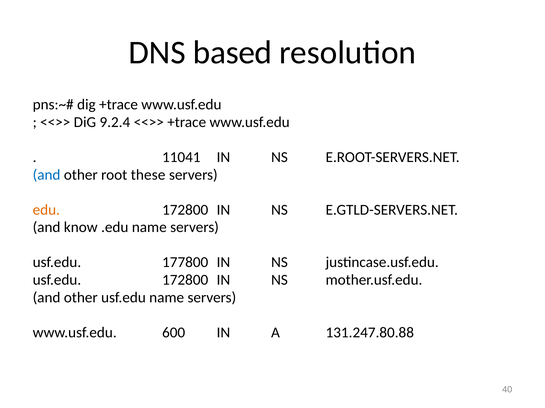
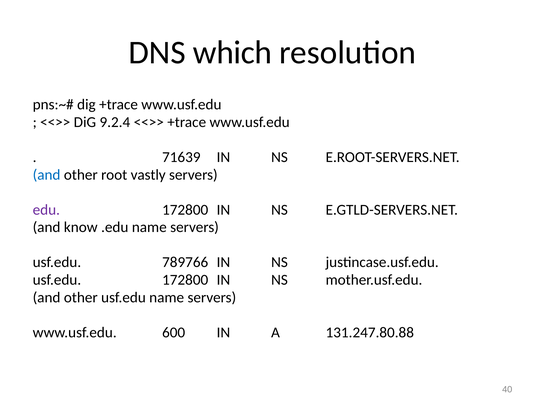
based: based -> which (233, 53)
11041: 11041 -> 71639 (181, 157)
these: these -> vastly (148, 175)
edu colour: orange -> purple (46, 210)
177800: 177800 -> 789766 (185, 263)
